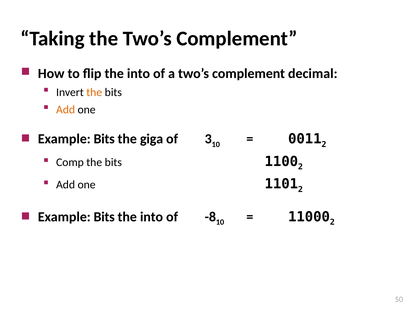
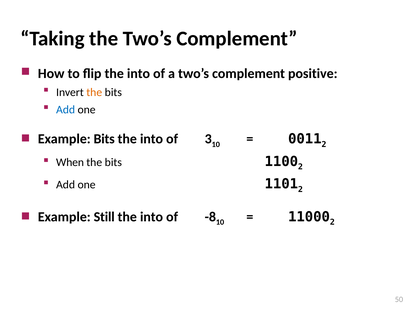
decimal: decimal -> positive (313, 74)
Add colour: orange -> blue (66, 110)
giga: giga -> into (152, 139)
Comp: Comp -> When (70, 162)
Bits: Bits -> Still (104, 217)
